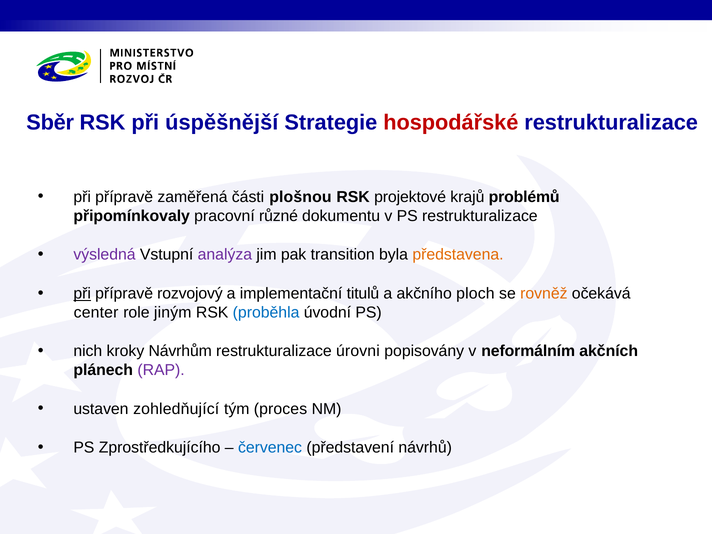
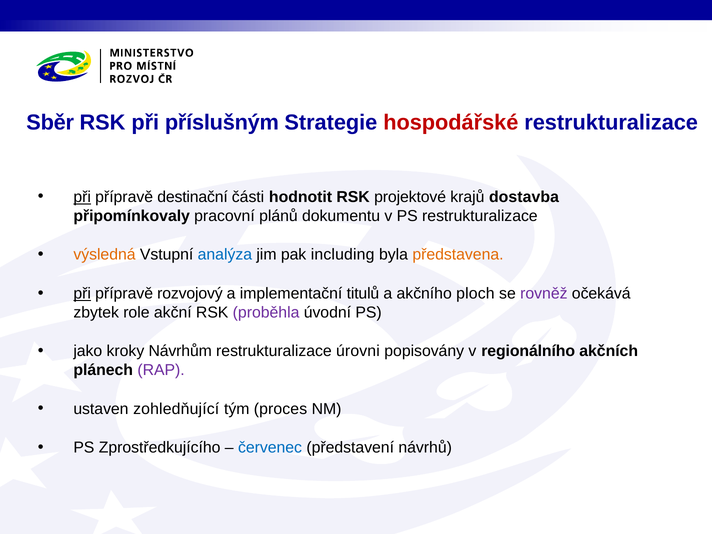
úspěšnější: úspěšnější -> příslušným (222, 122)
při underline: none -> present (82, 197)
zaměřená: zaměřená -> destinační (193, 197)
plošnou: plošnou -> hodnotit (301, 197)
problémů: problémů -> dostavba (524, 197)
různé: různé -> plánů (278, 216)
výsledná colour: purple -> orange (104, 255)
analýza colour: purple -> blue (225, 255)
transition: transition -> including (343, 255)
rovněž colour: orange -> purple (544, 294)
center: center -> zbytek (96, 312)
jiným: jiným -> akční (173, 312)
proběhla colour: blue -> purple (266, 312)
nich: nich -> jako (88, 351)
neformálním: neformálním -> regionálního (528, 351)
